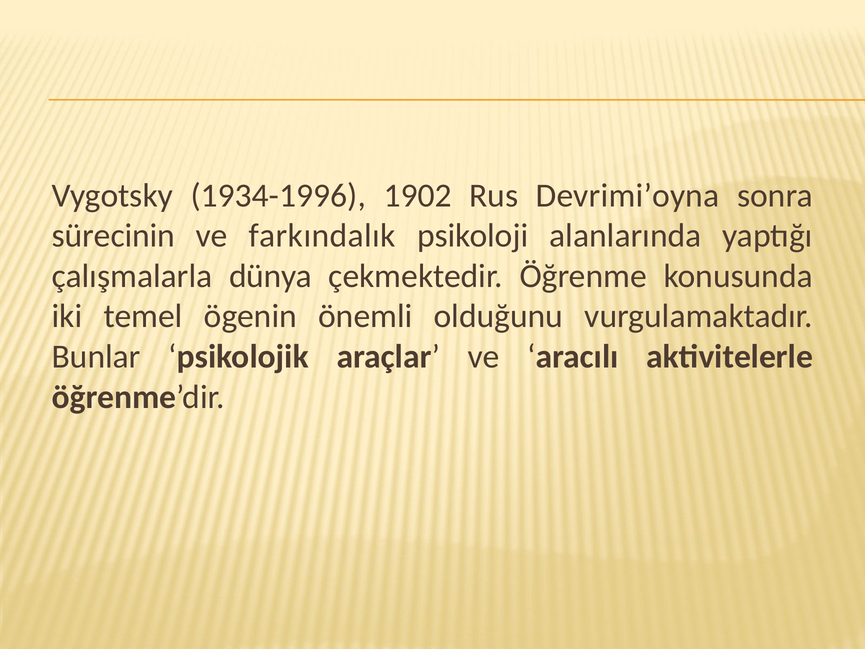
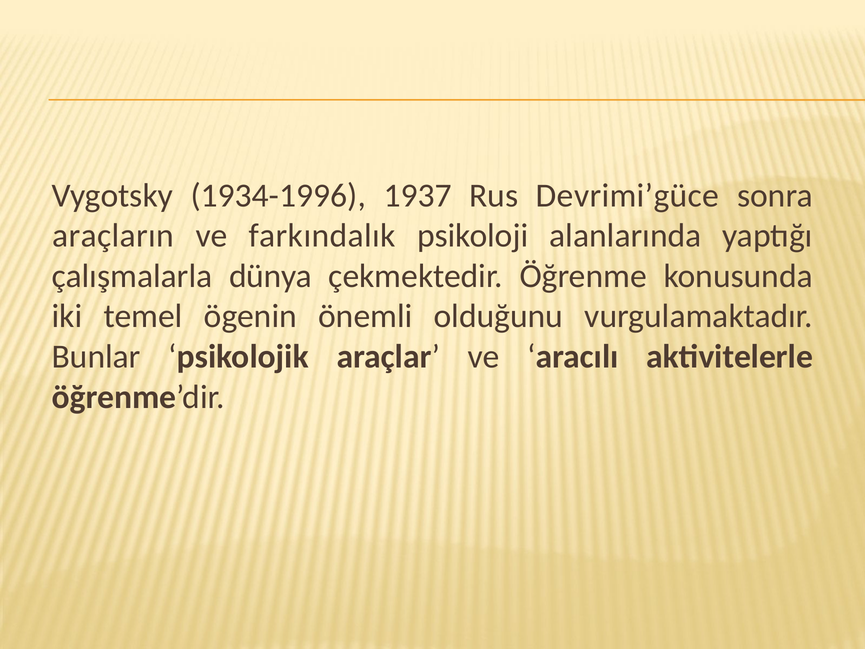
1902: 1902 -> 1937 (418, 195)
Devrimi’oyna: Devrimi’oyna -> Devrimi’güce (627, 195)
sürecinin: sürecinin -> araçların (113, 236)
